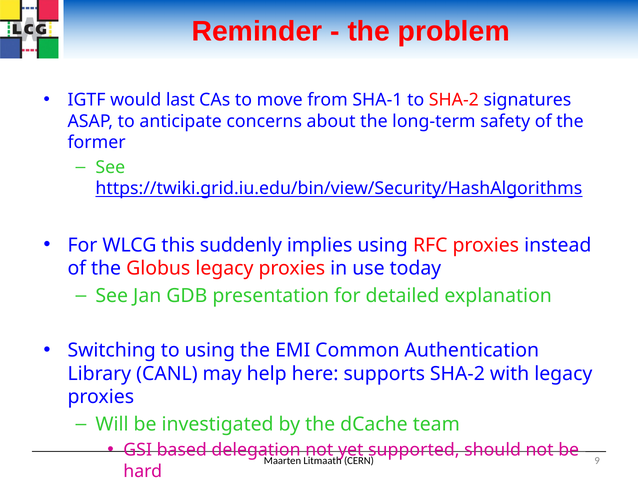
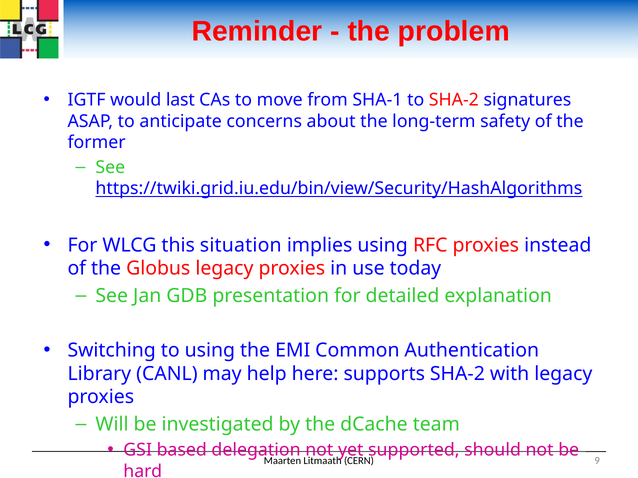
suddenly: suddenly -> situation (241, 245)
